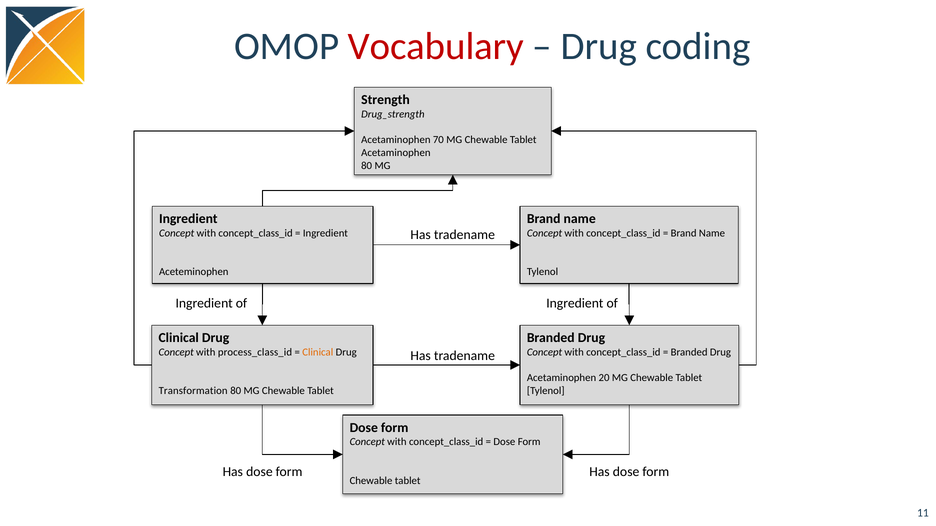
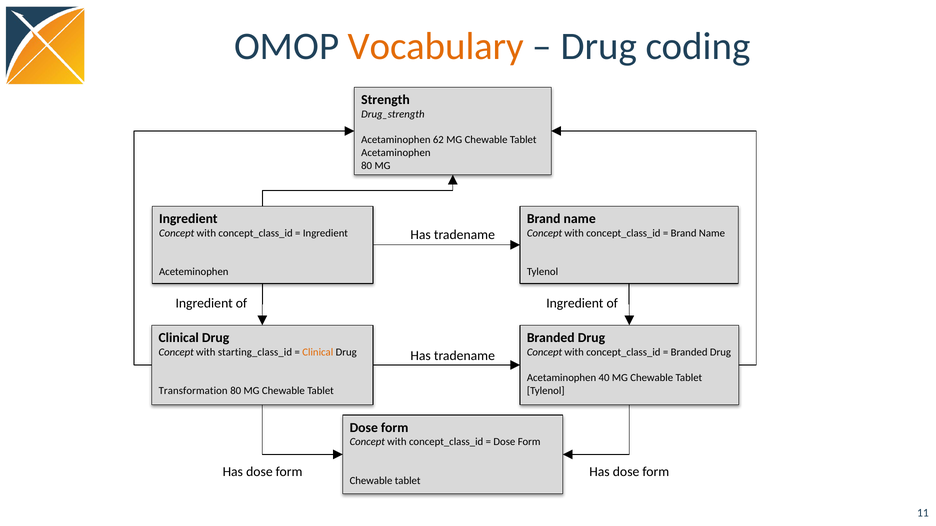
Vocabulary colour: red -> orange (436, 47)
70: 70 -> 62 (438, 140)
process_class_id: process_class_id -> starting_class_id (255, 353)
20: 20 -> 40 (604, 378)
